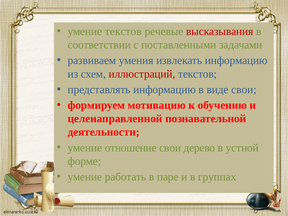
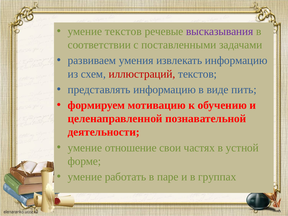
высказывания colour: red -> purple (220, 31)
виде свои: свои -> пить (244, 90)
дерево: дерево -> частях (199, 148)
